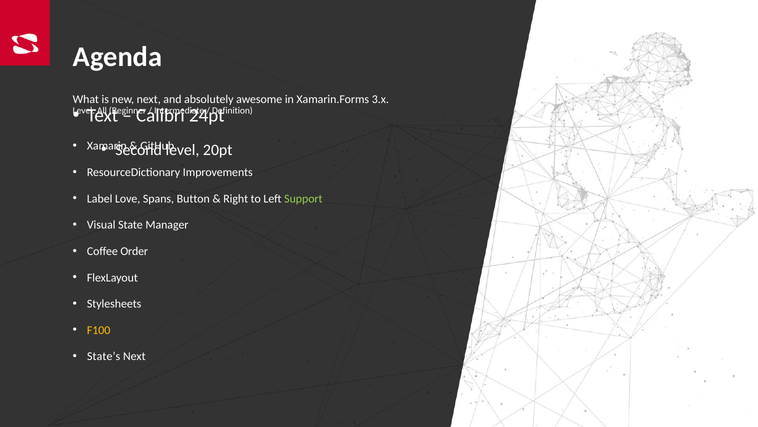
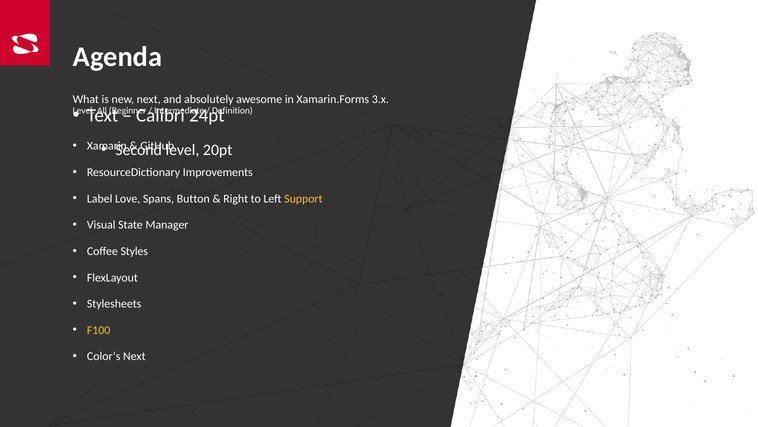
Support colour: light green -> yellow (303, 198)
Order: Order -> Styles (134, 251)
State’s: State’s -> Color’s (104, 356)
